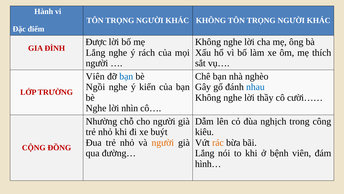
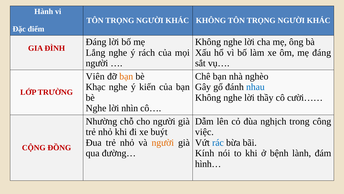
Được: Được -> Đáng (96, 42)
mẹ thích: thích -> đáng (322, 53)
bạn colour: blue -> orange (126, 76)
Ngồi: Ngồi -> Khạc (96, 87)
kiêu: kiêu -> việc (204, 132)
rác colour: orange -> blue (218, 142)
Lắng: Lắng -> Kính (205, 153)
bệnh viên: viên -> lành (302, 153)
